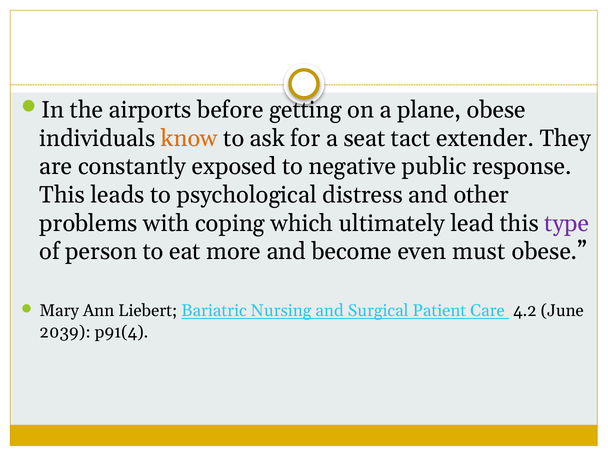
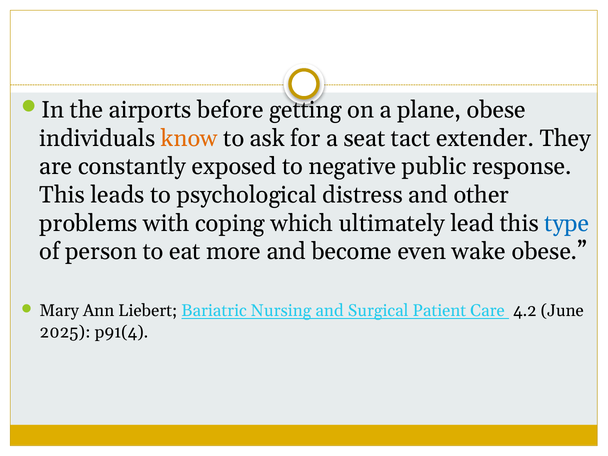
type colour: purple -> blue (567, 223)
must: must -> wake (479, 252)
2039: 2039 -> 2025 (65, 332)
